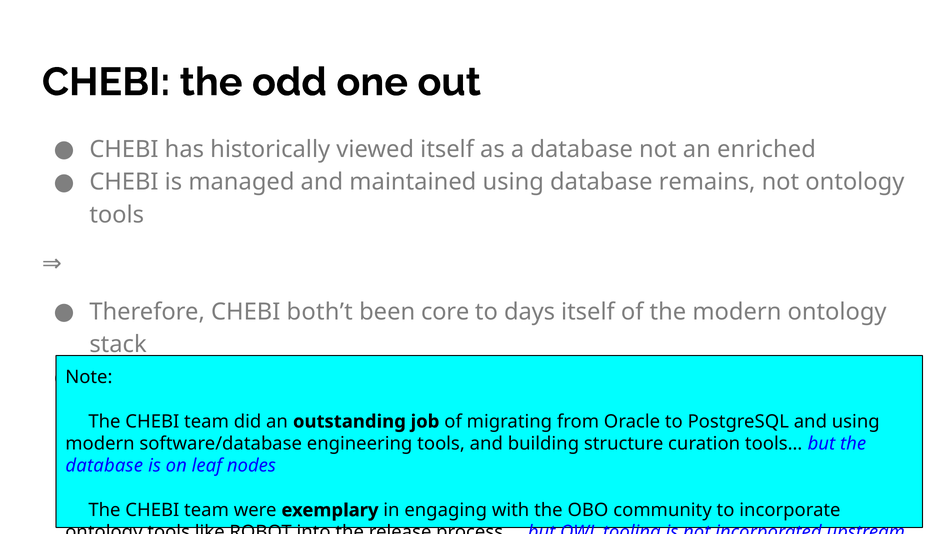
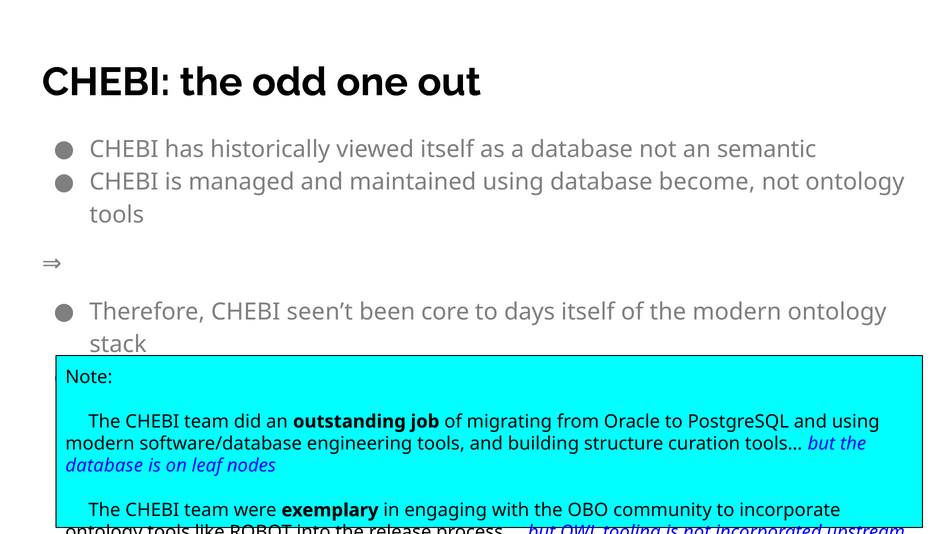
enriched: enriched -> semantic (767, 149)
remains: remains -> become (707, 182)
both’t: both’t -> seen’t (320, 312)
